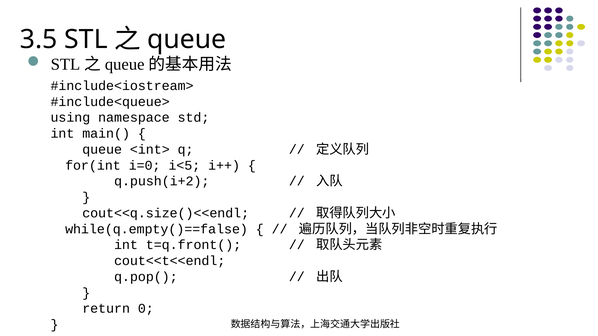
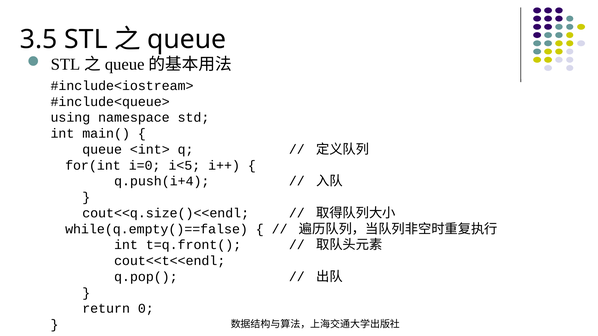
q.push(i+2: q.push(i+2 -> q.push(i+4 (162, 181)
